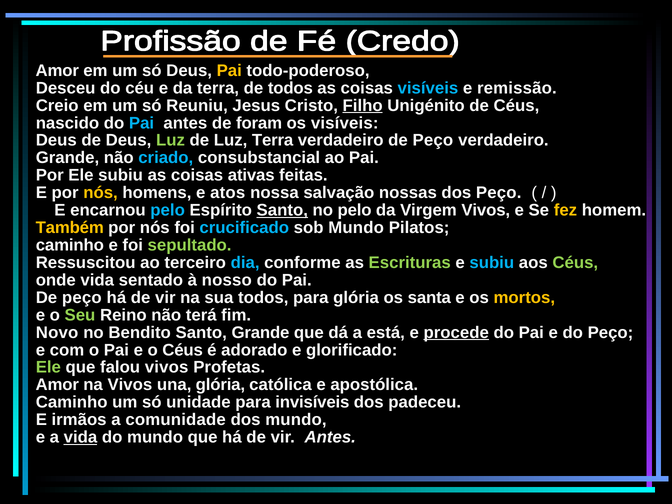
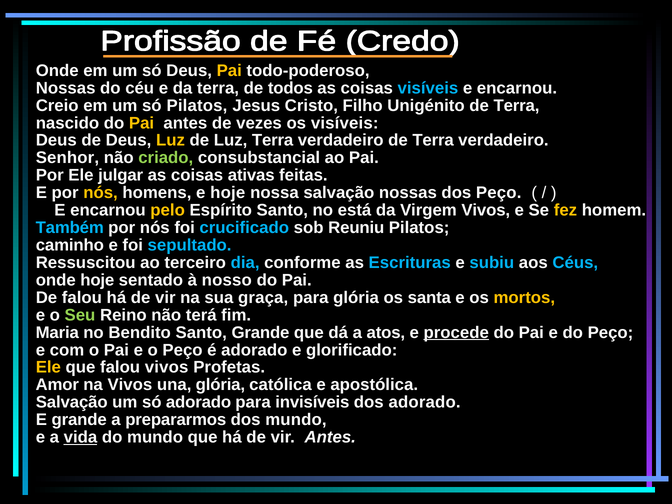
Amor: Amor -> Onde (57, 71)
Desceu: Desceu -> Nossas (66, 88)
remissão: remissão -> encarnou (517, 88)
só Reuniu: Reuniu -> Pilatos (197, 106)
Filho underline: present -> none (363, 106)
Unigénito de Céus: Céus -> Terra (517, 106)
Pai colour: light blue -> yellow (142, 123)
foram: foram -> vezes (259, 123)
Luz colour: light green -> yellow (170, 140)
verdadeiro de Peço: Peço -> Terra (433, 140)
Grande: Grande -> Senhor (67, 158)
criado colour: light blue -> light green (166, 158)
Ele subiu: subiu -> julgar (121, 175)
e atos: atos -> hoje (228, 193)
pelo colour: light blue -> yellow (168, 210)
Santo underline: present -> none (282, 210)
no pelo: pelo -> está (355, 210)
Também colour: yellow -> light blue (70, 228)
sob Mundo: Mundo -> Reuniu (356, 228)
sepultado colour: light green -> light blue (190, 245)
Escrituras colour: light green -> light blue (410, 263)
Céus colour: light green -> light blue (575, 263)
onde vida: vida -> hoje (97, 280)
peço: peço -> falou (82, 298)
sua todos: todos -> graça (263, 298)
Novo: Novo -> Maria (57, 333)
está: está -> atos (386, 333)
o Céus: Céus -> Peço (183, 350)
Ele colour: light green -> yellow (48, 367)
Caminho: Caminho -> Salvação (72, 402)
só unidade: unidade -> adorado (199, 402)
dos padeceu: padeceu -> adorado (425, 402)
E irmãos: irmãos -> grande (79, 420)
comunidade: comunidade -> prepararmos (176, 420)
